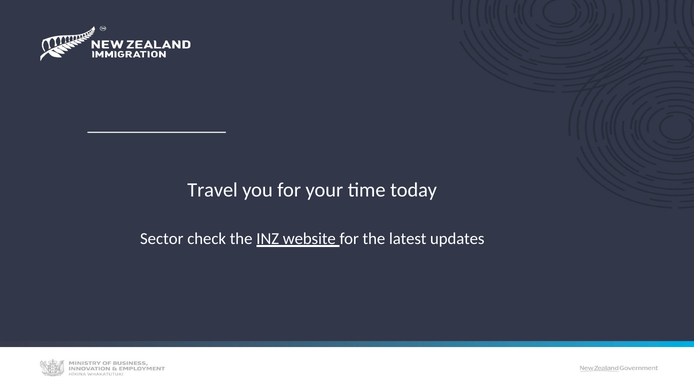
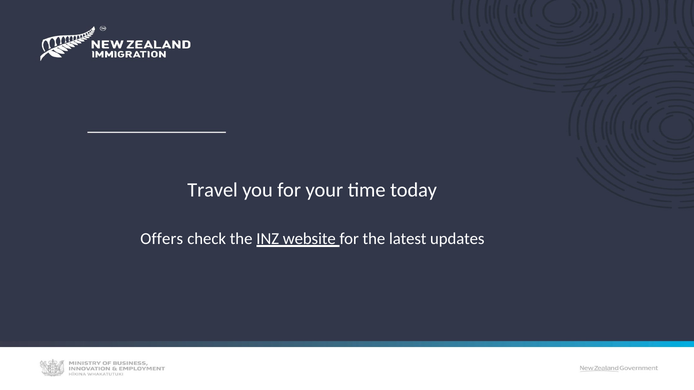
Sector: Sector -> Offers (162, 239)
